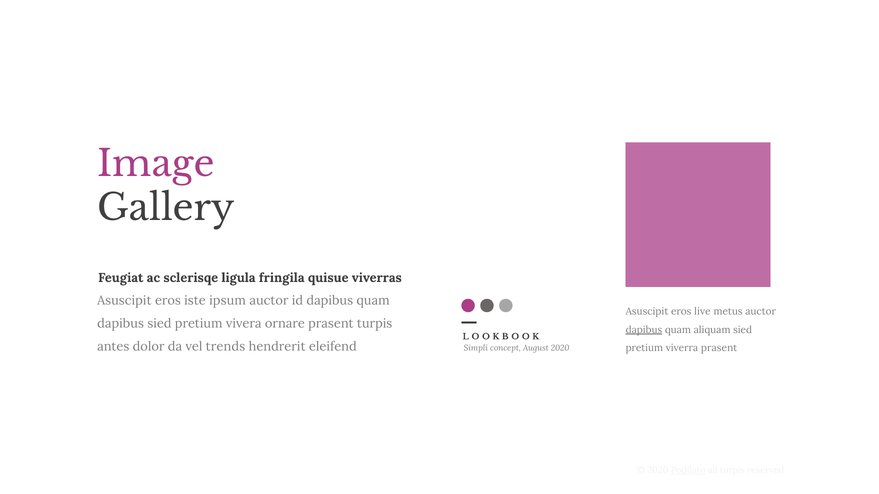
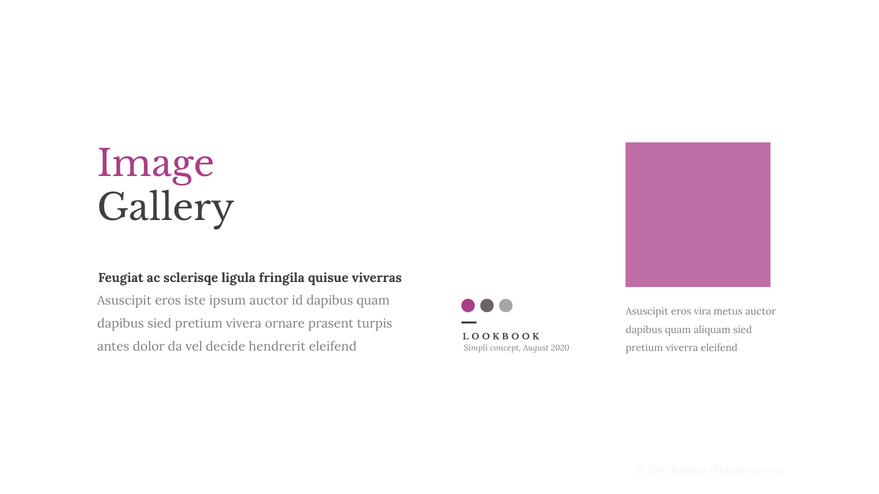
live: live -> vira (703, 312)
dapibus underline: present -> none (644, 330)
trends: trends -> decide (226, 347)
viverra prasent: prasent -> eleifend (719, 348)
